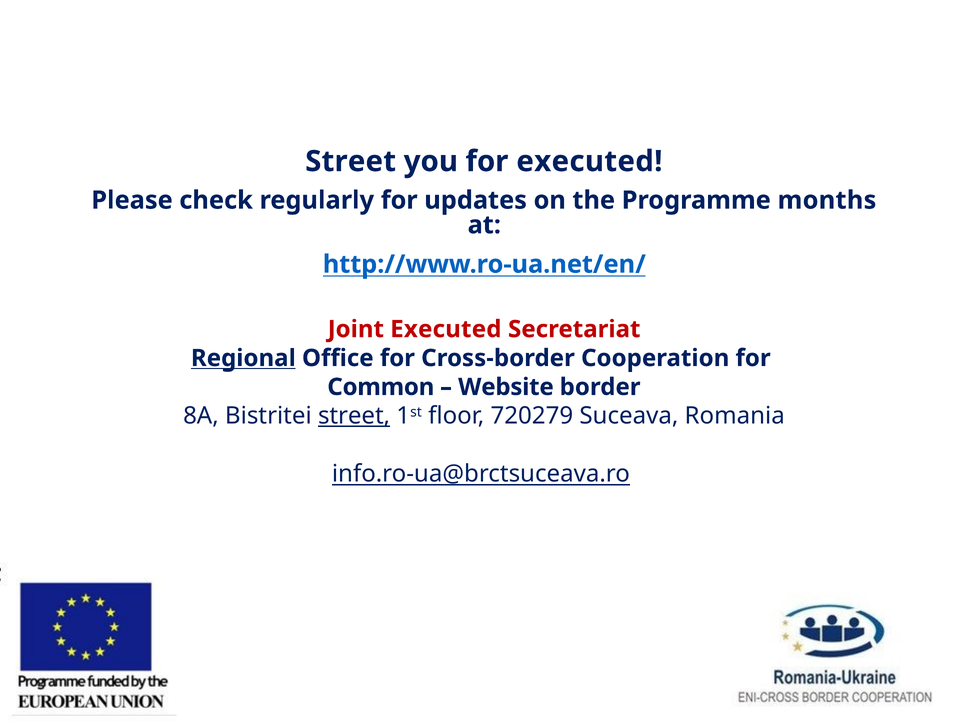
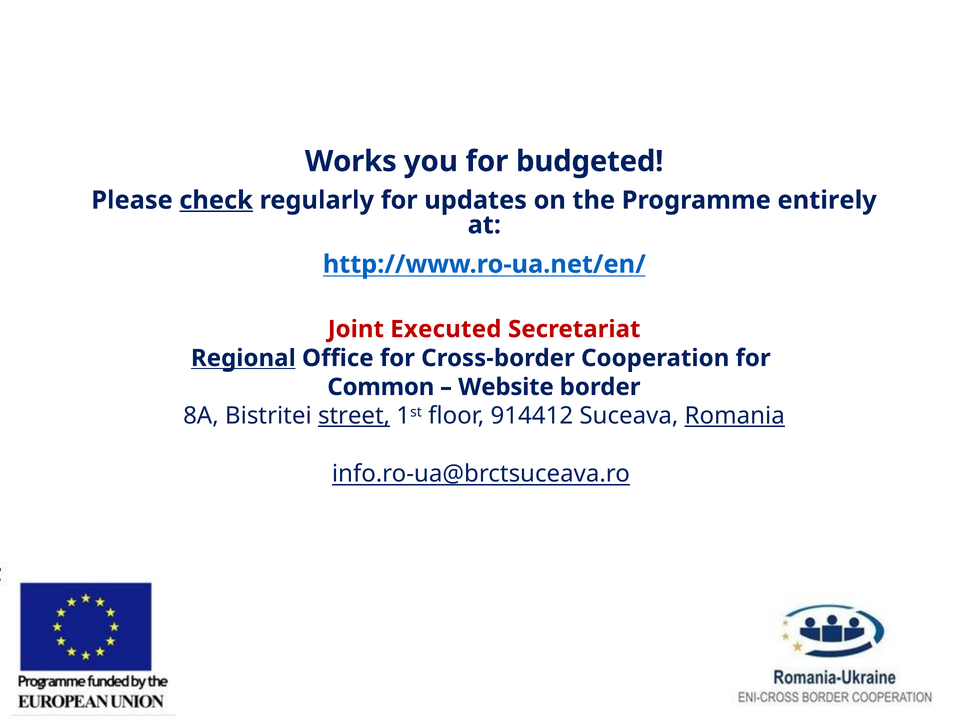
Street: Street -> Works (351, 161)
for executed: executed -> budgeted (590, 161)
check underline: none -> present (216, 200)
months: months -> entirely (827, 200)
720279: 720279 -> 914412 (532, 416)
Romania underline: none -> present (735, 416)
